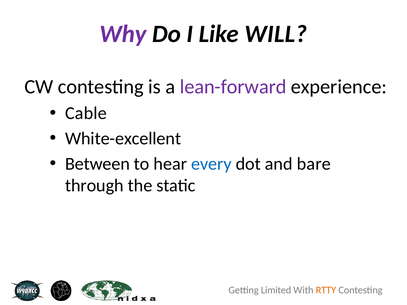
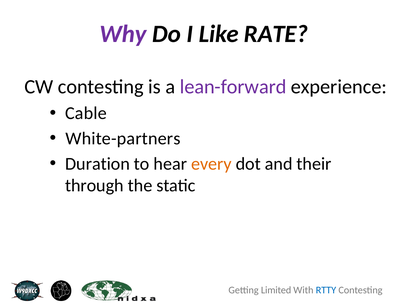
WILL: WILL -> RATE (276, 34)
White-excellent: White-excellent -> White-partners (123, 139)
Between: Between -> Duration (98, 164)
every colour: blue -> orange (211, 164)
bare: bare -> their (314, 164)
RTTY colour: orange -> blue (326, 290)
